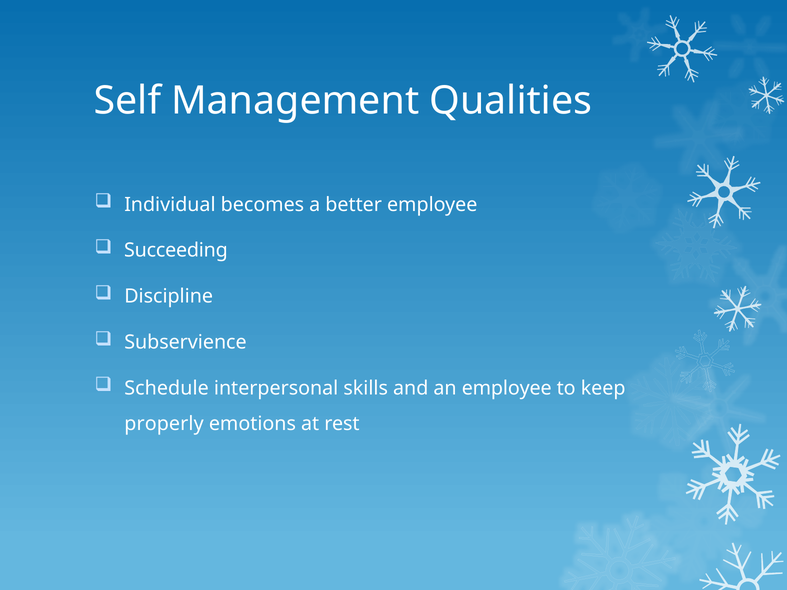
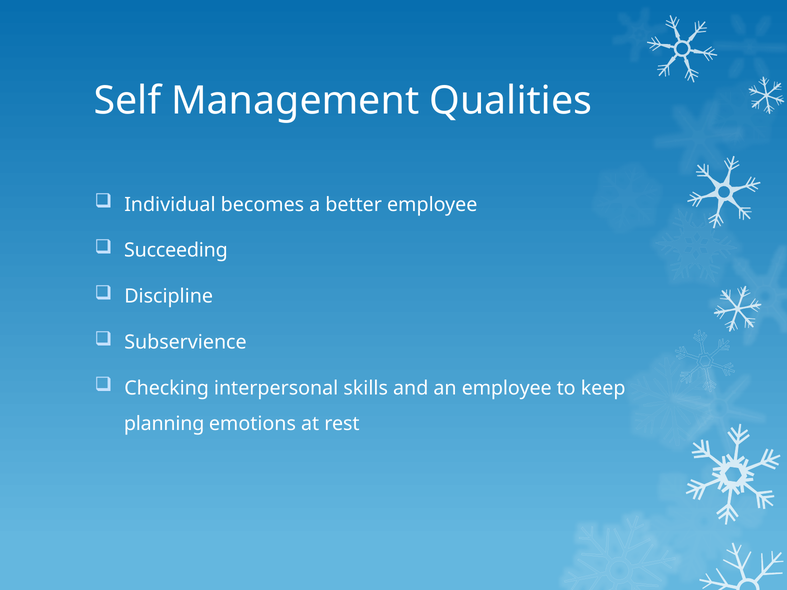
Schedule: Schedule -> Checking (167, 388)
properly: properly -> planning (164, 424)
